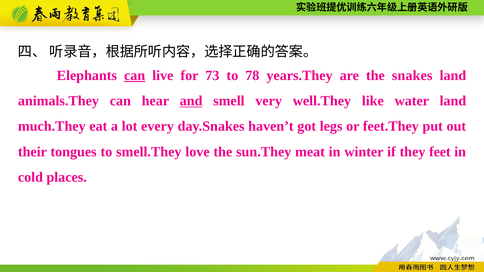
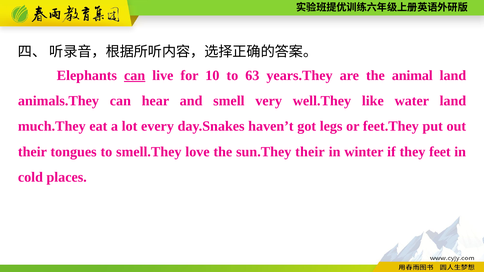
73: 73 -> 10 (212, 76)
78: 78 -> 63 (252, 76)
snakes: snakes -> animal (412, 76)
and underline: present -> none (191, 101)
sun.They meat: meat -> their (310, 152)
